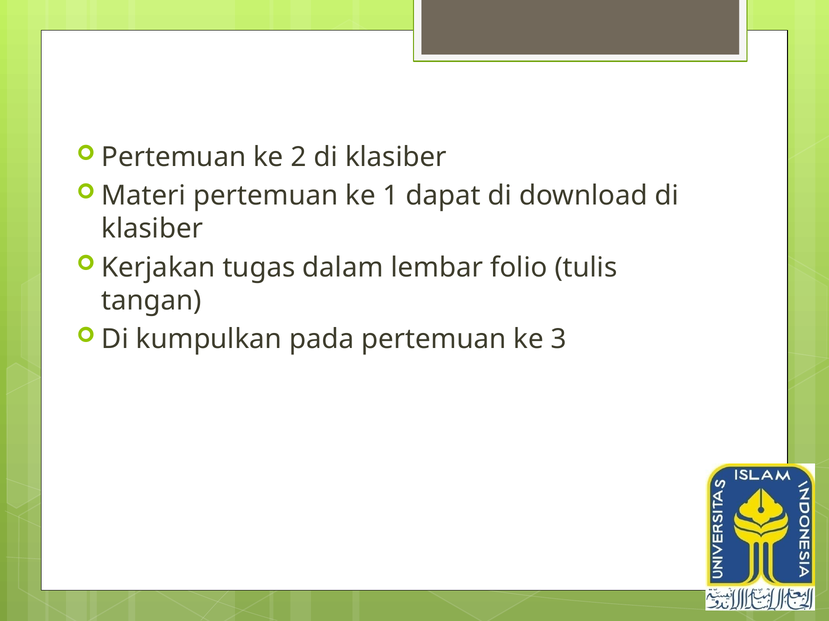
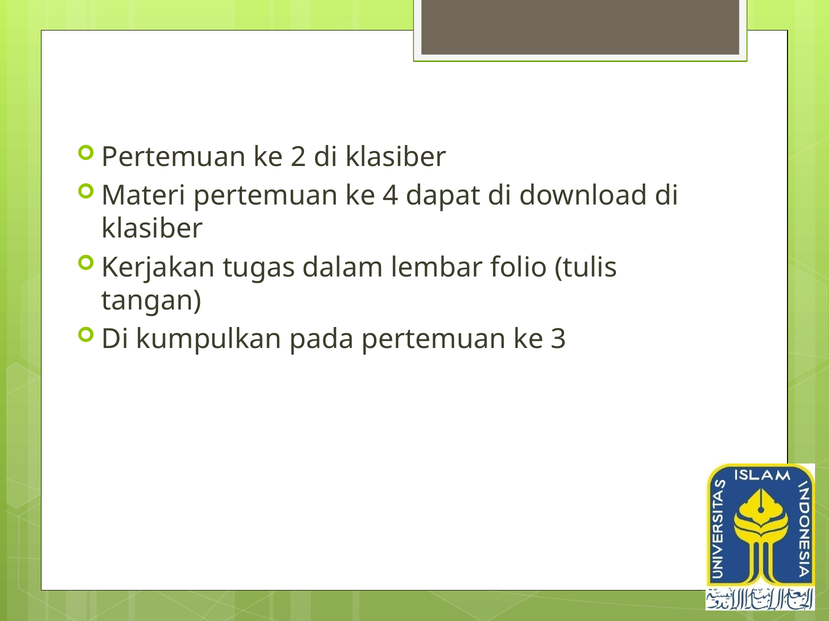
1: 1 -> 4 (391, 196)
